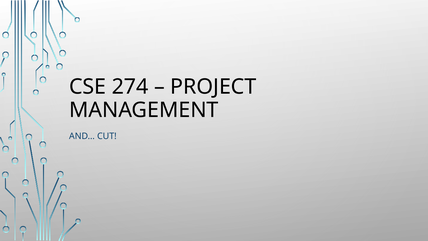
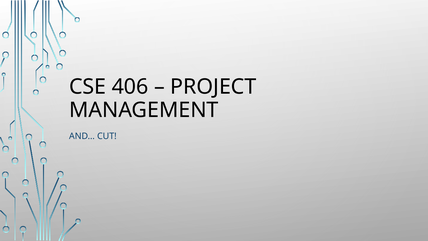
274: 274 -> 406 (130, 87)
